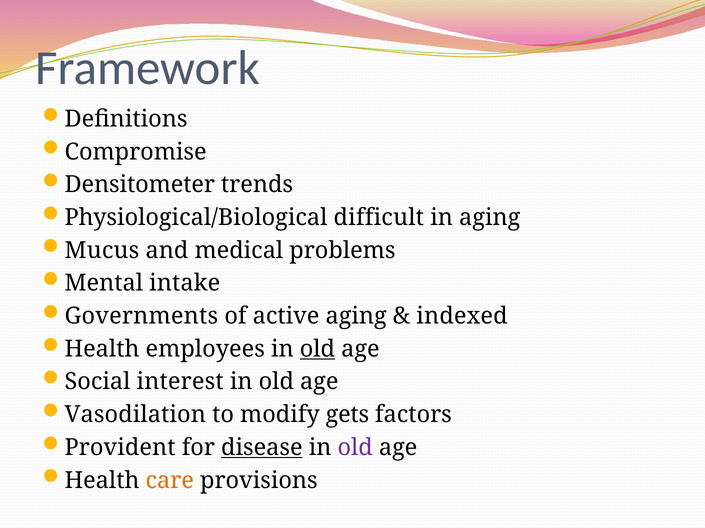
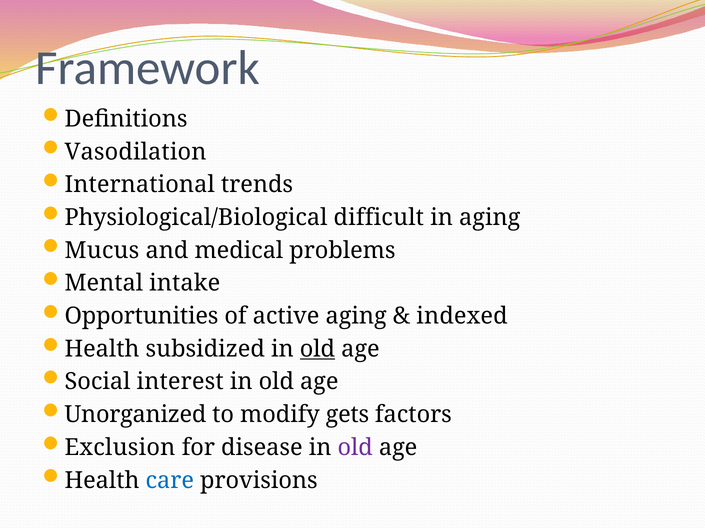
Compromise: Compromise -> Vasodilation (136, 152)
Densitometer: Densitometer -> International (140, 185)
Governments: Governments -> Opportunities (142, 316)
employees: employees -> subsidized (205, 349)
Vasodilation: Vasodilation -> Unorganized (135, 415)
Provident: Provident -> Exclusion (120, 448)
disease underline: present -> none (262, 448)
care colour: orange -> blue (170, 481)
